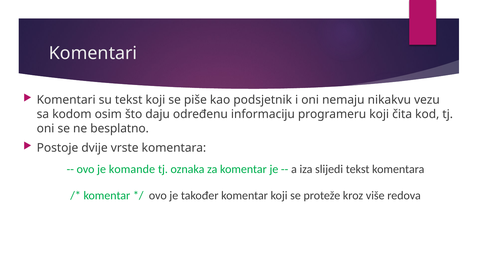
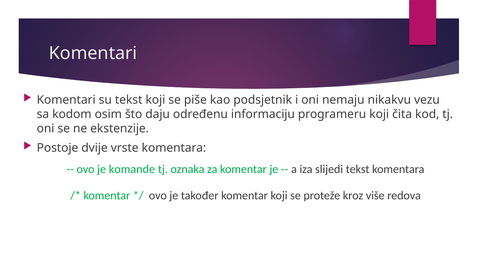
besplatno: besplatno -> ekstenzije (120, 128)
